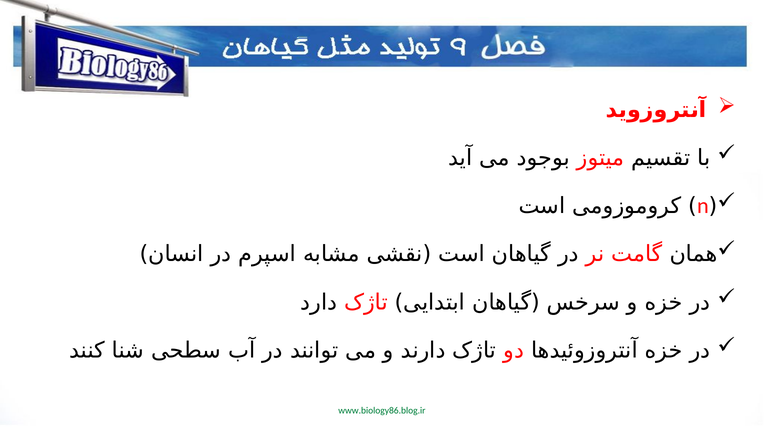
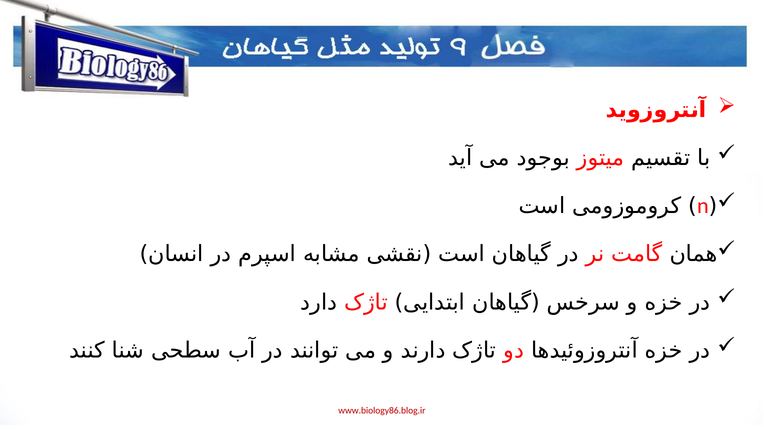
www.biology86.blog.ir colour: green -> red (382, 410)
